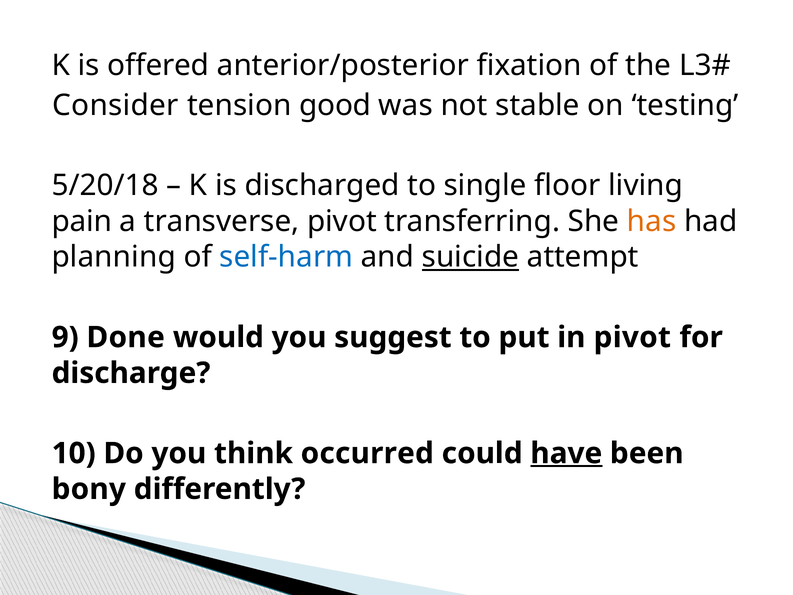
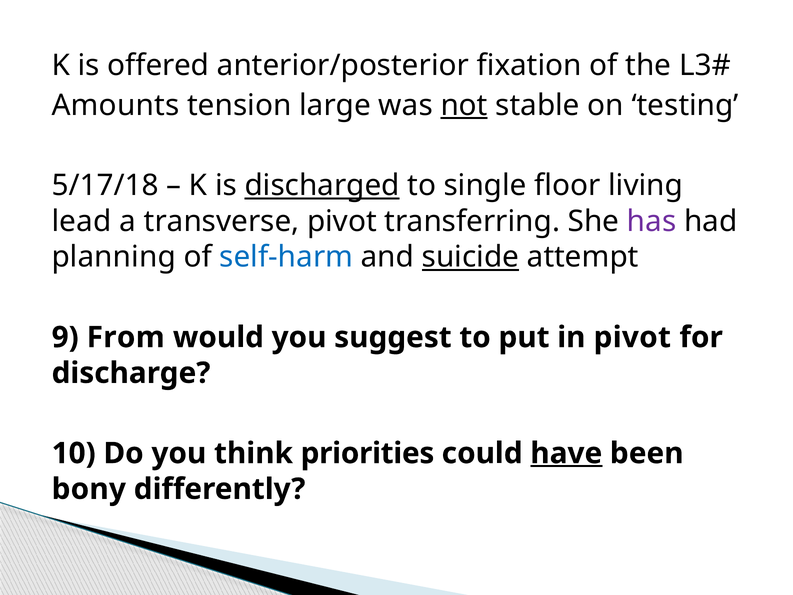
Consider: Consider -> Amounts (116, 105)
good: good -> large (335, 105)
not underline: none -> present (464, 105)
5/20/18: 5/20/18 -> 5/17/18 (105, 186)
discharged underline: none -> present (322, 186)
pain: pain -> lead (82, 221)
has colour: orange -> purple (652, 221)
Done: Done -> From (126, 337)
occurred: occurred -> priorities (367, 453)
